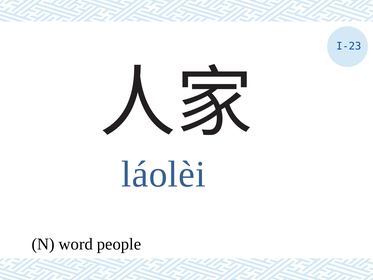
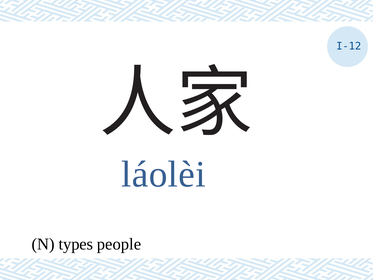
I-23: I-23 -> I-12 (349, 46)
word: word -> types (76, 244)
